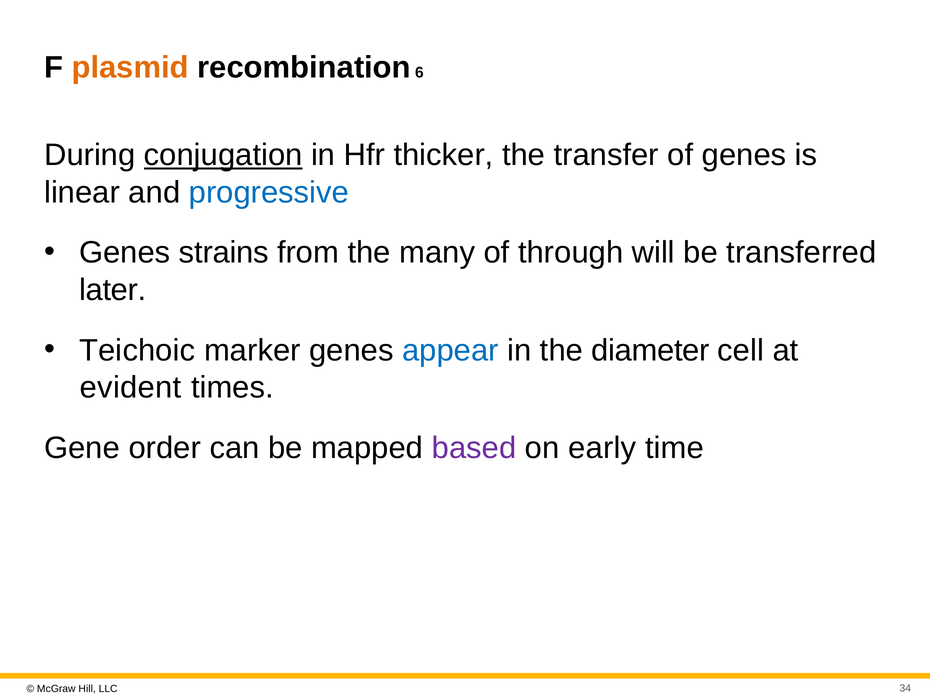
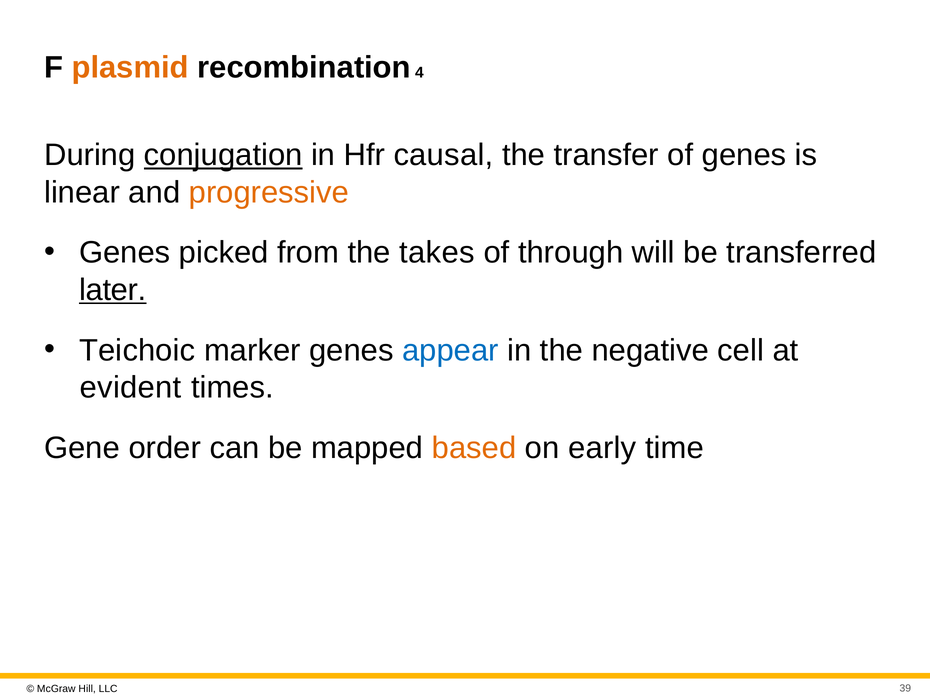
6: 6 -> 4 (419, 73)
thicker: thicker -> causal (443, 155)
progressive colour: blue -> orange (269, 192)
strains: strains -> picked (224, 253)
many: many -> takes (437, 253)
later underline: none -> present (113, 290)
diameter: diameter -> negative (650, 351)
based colour: purple -> orange (474, 448)
34: 34 -> 39 (905, 689)
